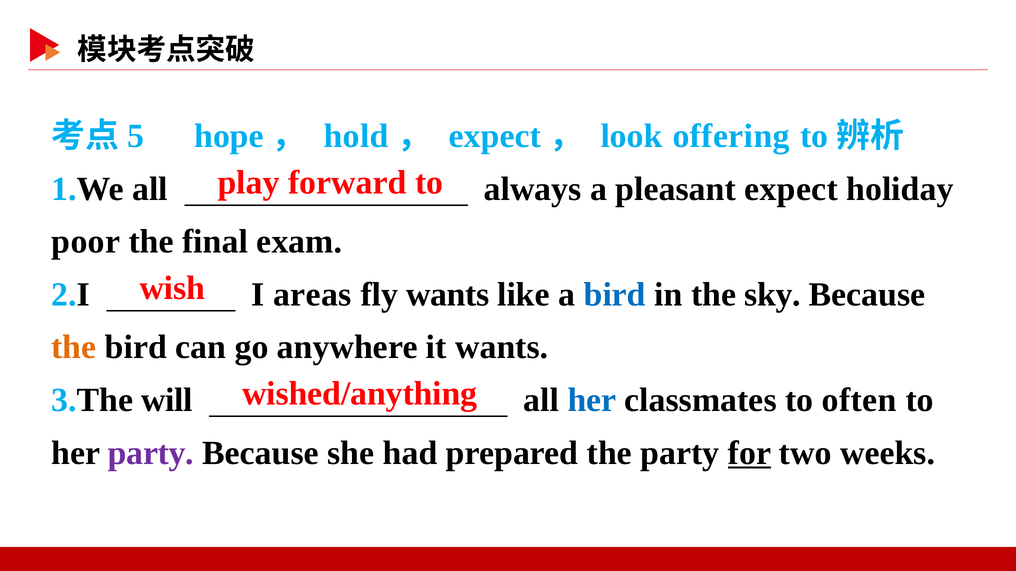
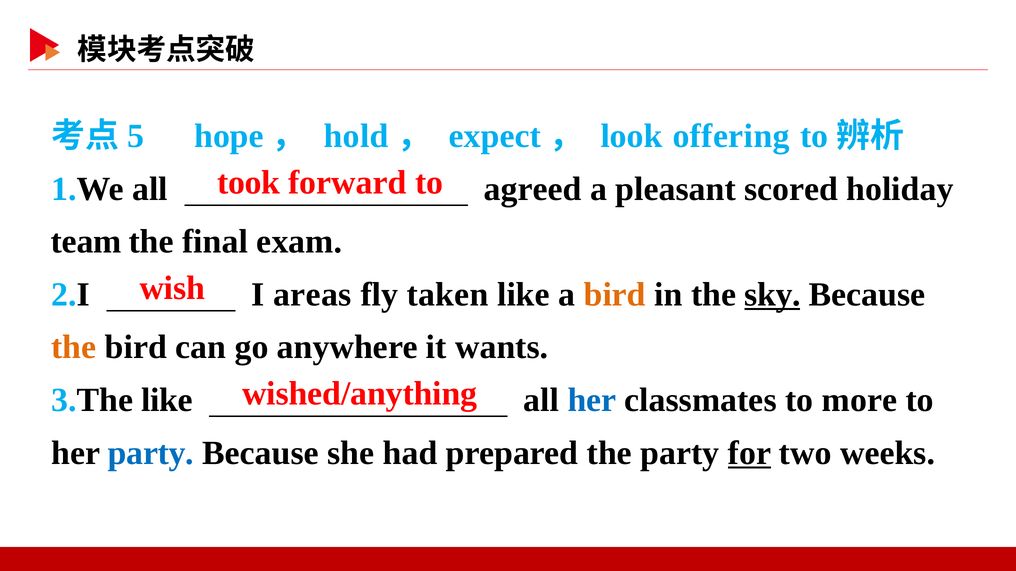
play: play -> took (249, 183)
always: always -> agreed (533, 189)
pleasant expect: expect -> scored (791, 189)
poor: poor -> team (86, 242)
fly wants: wants -> taken (447, 295)
bird colour: blue -> orange (615, 295)
sky underline: none -> present (773, 295)
3.The will: will -> like (167, 400)
often: often -> more (859, 400)
party colour: purple -> blue (151, 453)
